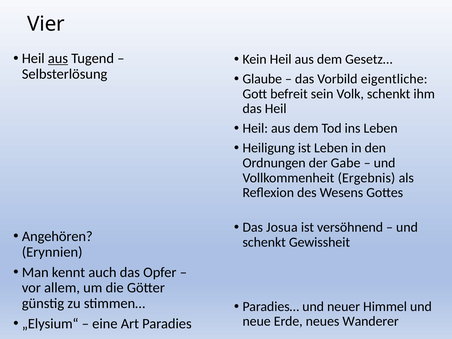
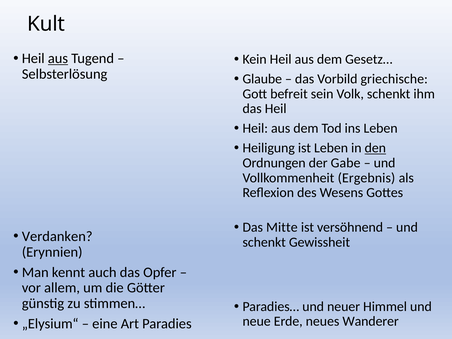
Vier: Vier -> Kult (46, 24)
eigentliche: eigentliche -> griechische (394, 79)
den underline: none -> present (375, 148)
Josua: Josua -> Mitte (282, 227)
Angehören: Angehören -> Verdanken (57, 236)
